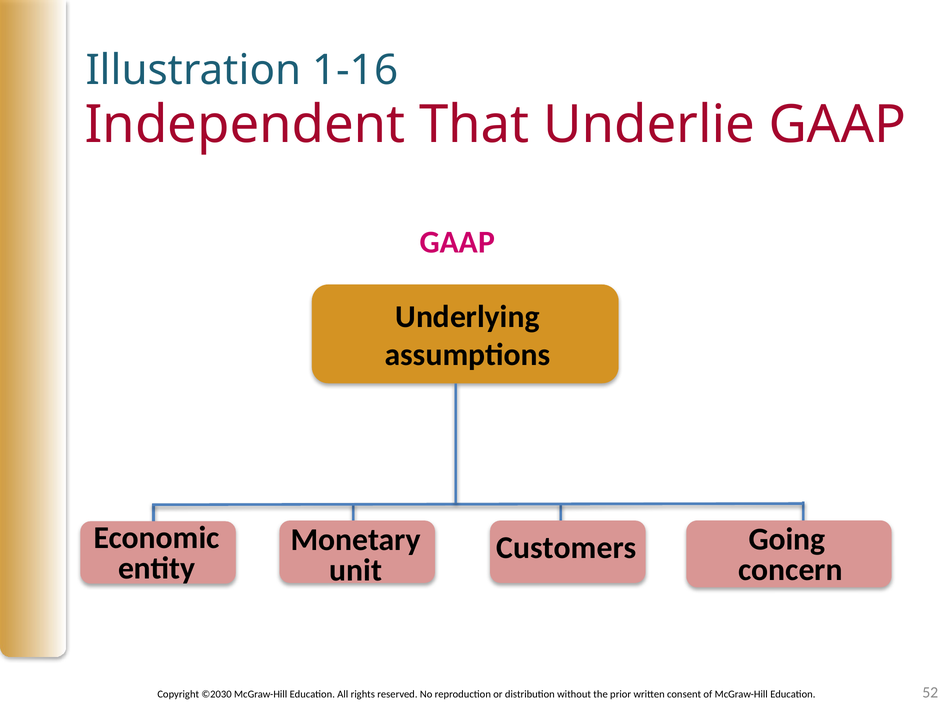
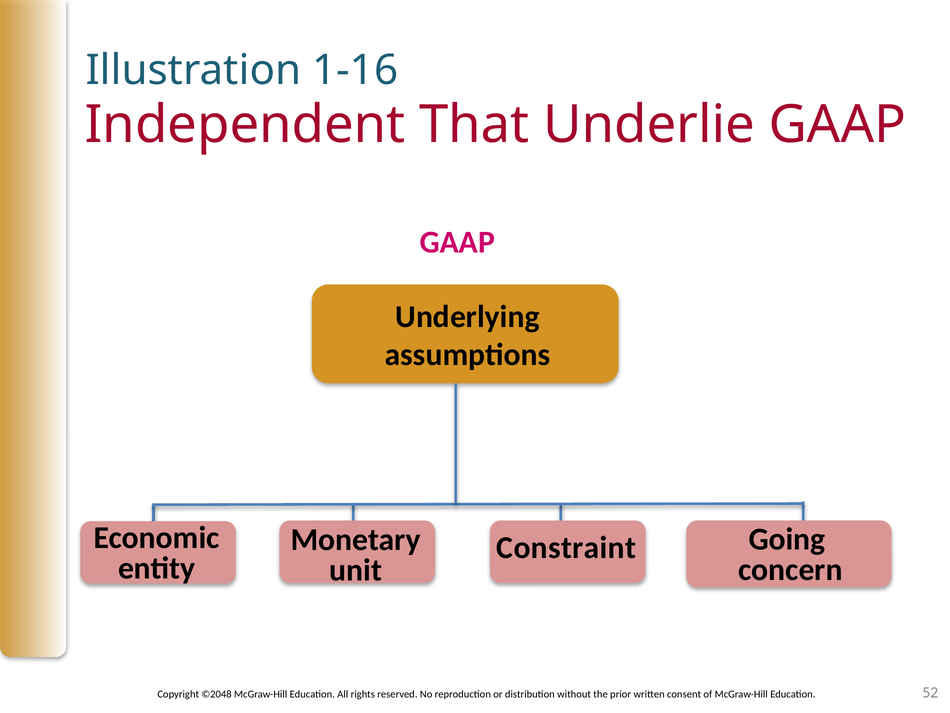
Customers: Customers -> Constraint (566, 547)
©2030: ©2030 -> ©2048 (217, 694)
